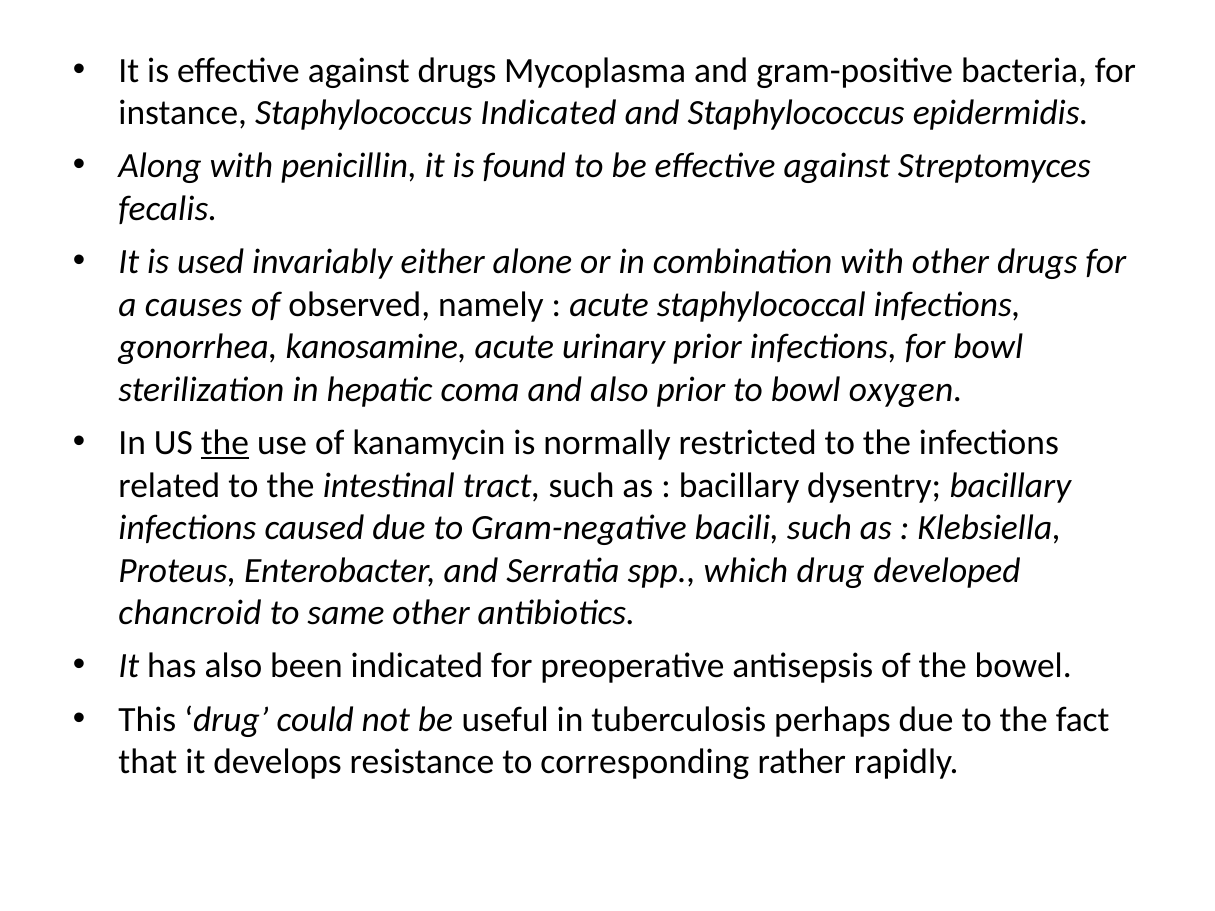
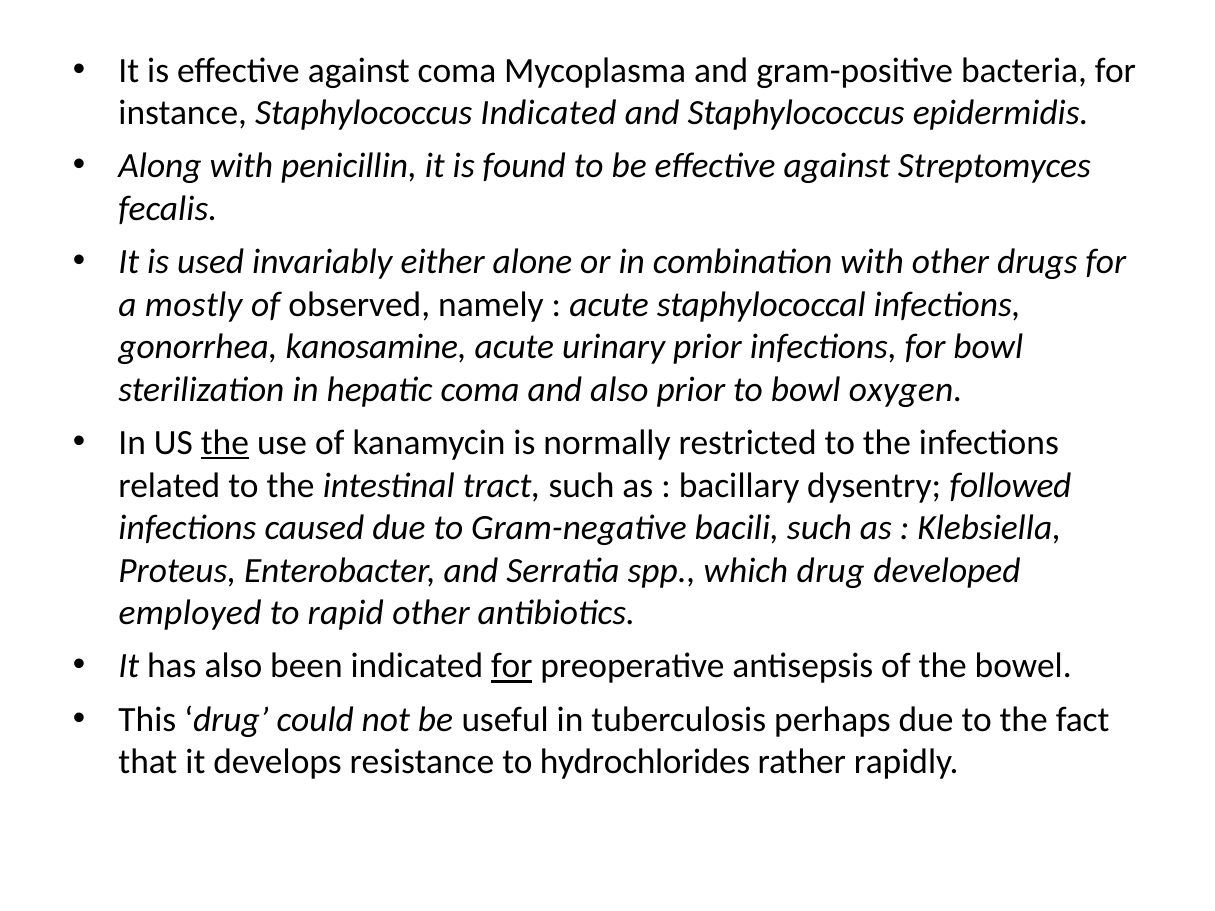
against drugs: drugs -> coma (457, 70)
causes: causes -> mostly (194, 305)
dysentry bacillary: bacillary -> followed (1010, 485)
chancroid: chancroid -> employed (190, 613)
same: same -> rapid (346, 613)
for underline: none -> present (512, 666)
corresponding: corresponding -> hydrochlorides (645, 762)
